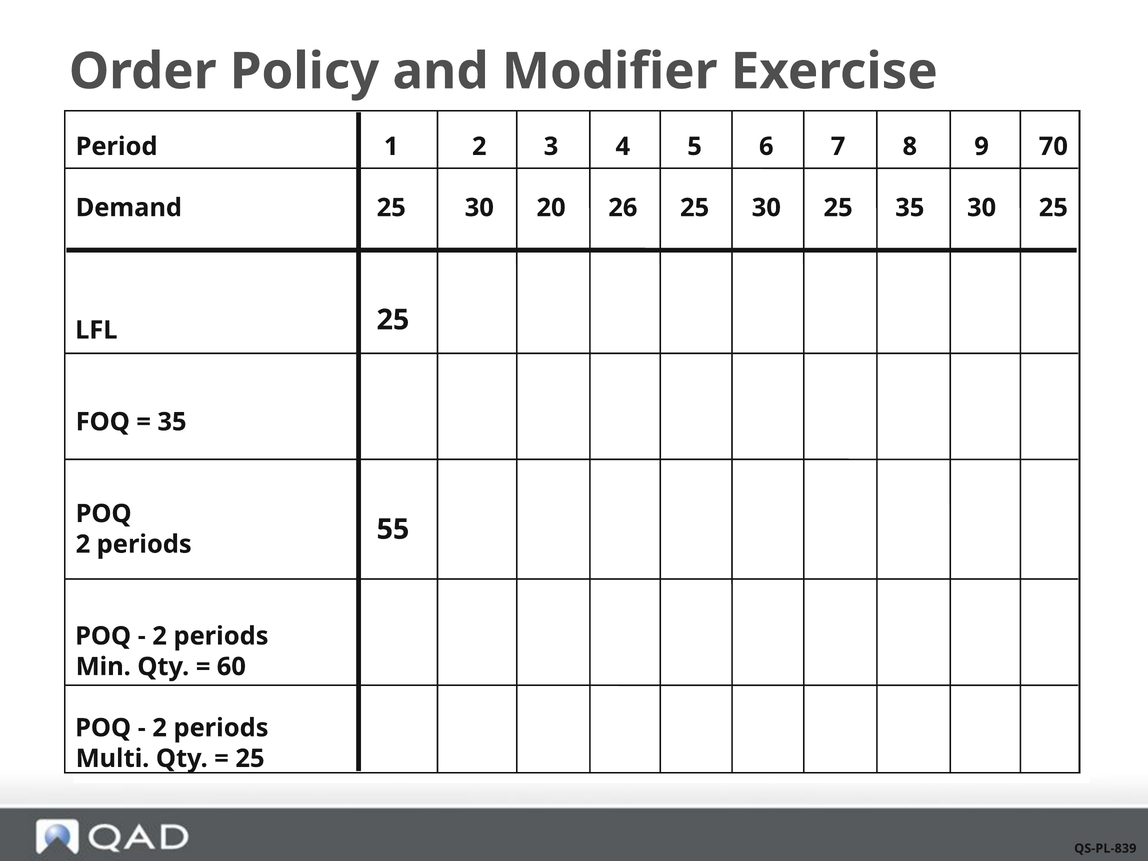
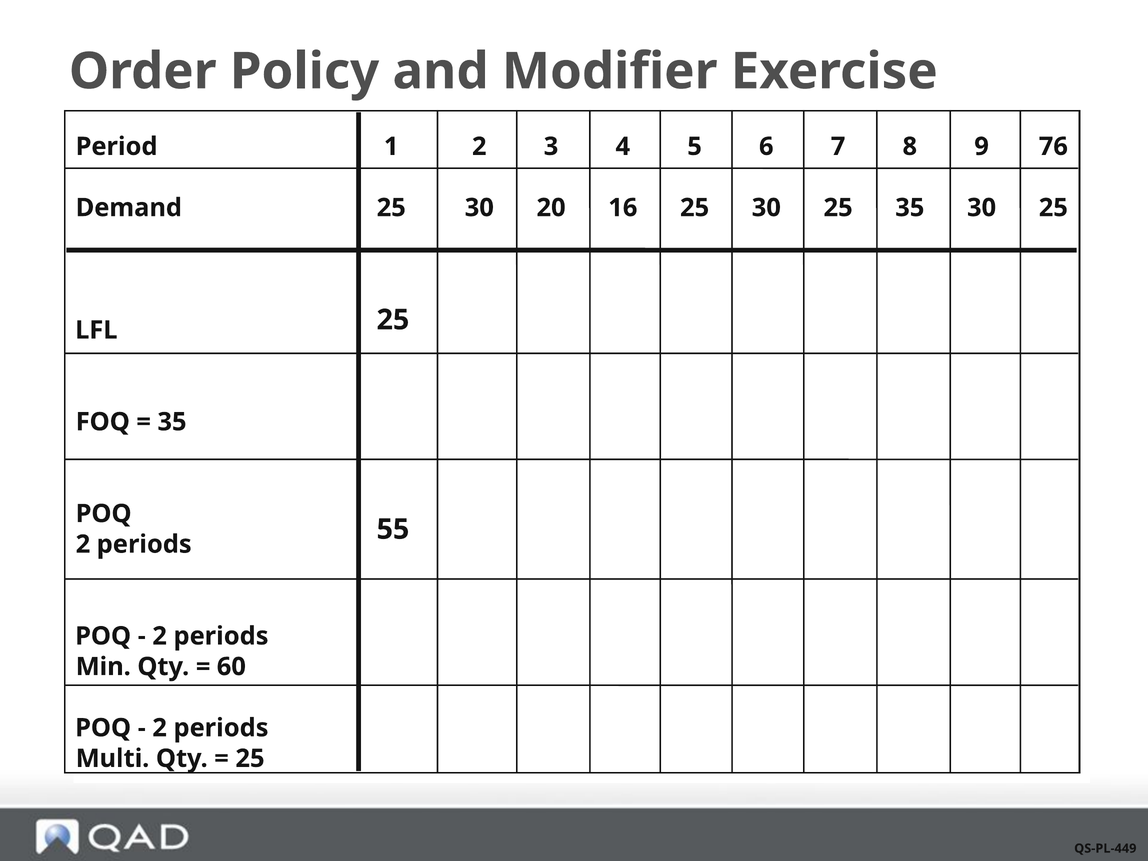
70: 70 -> 76 (1053, 147)
26: 26 -> 16 (623, 208)
QS-PL-839: QS-PL-839 -> QS-PL-449 (1105, 848)
